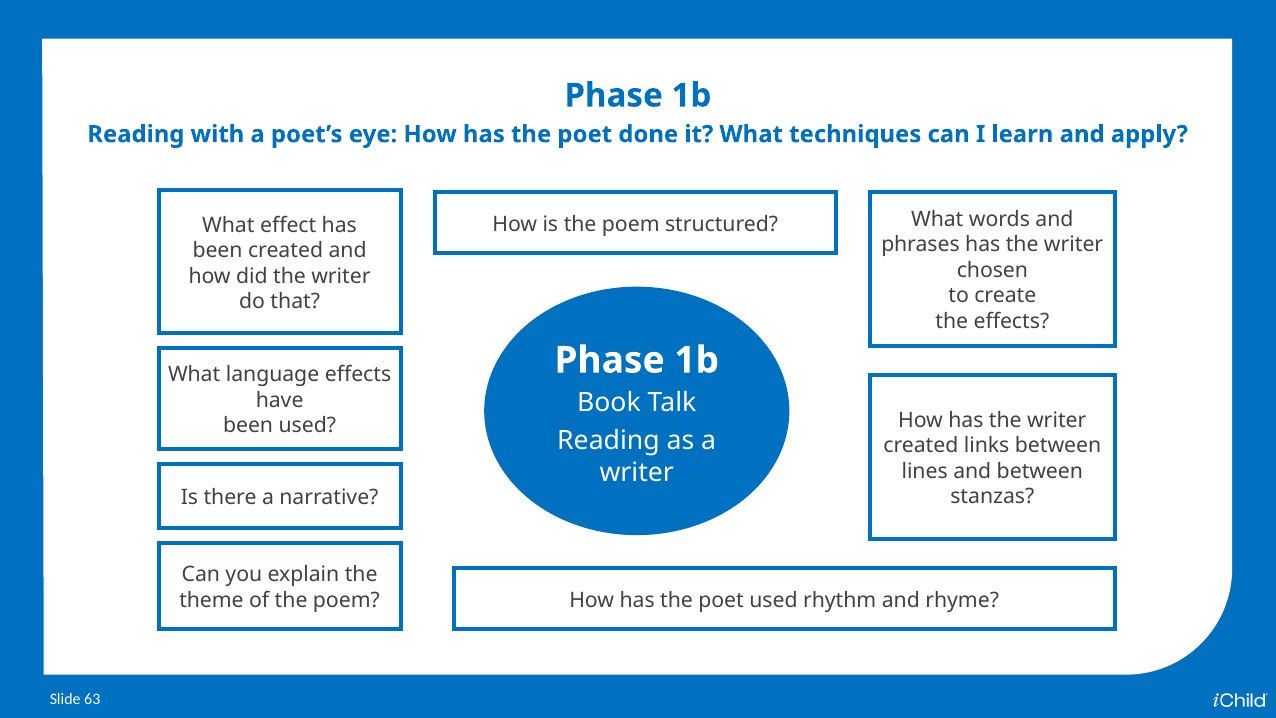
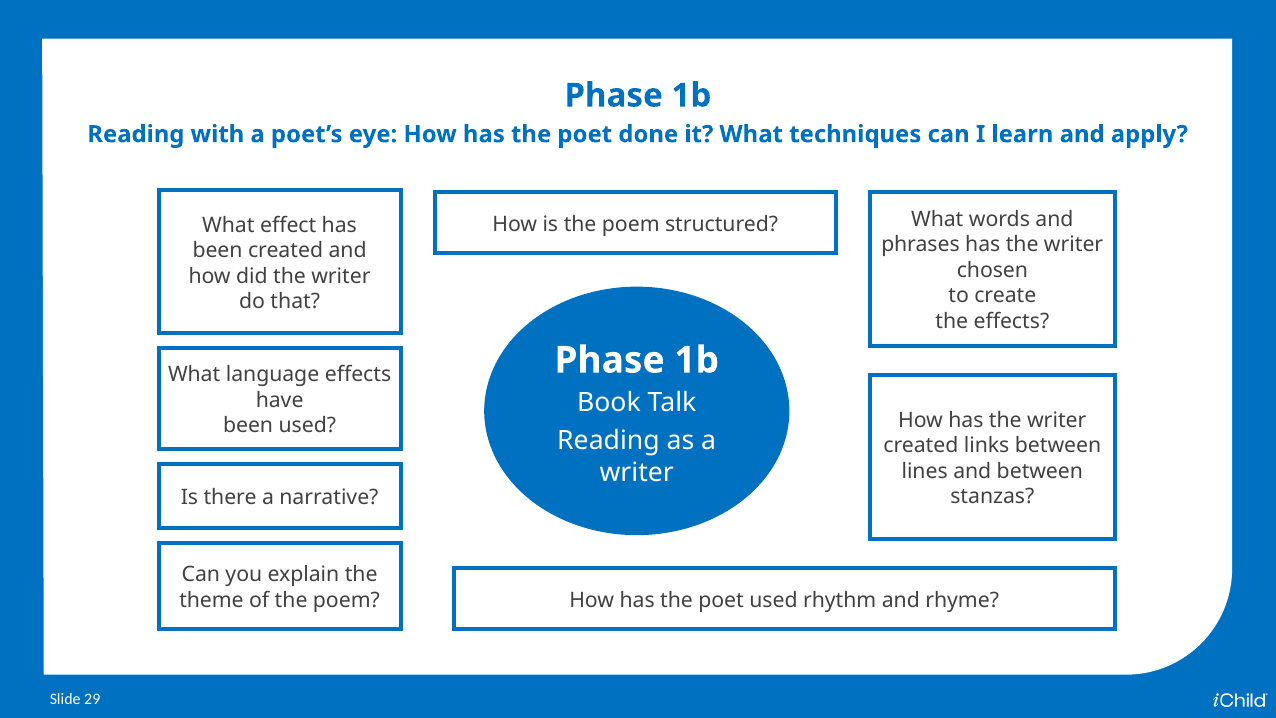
63: 63 -> 29 (92, 699)
